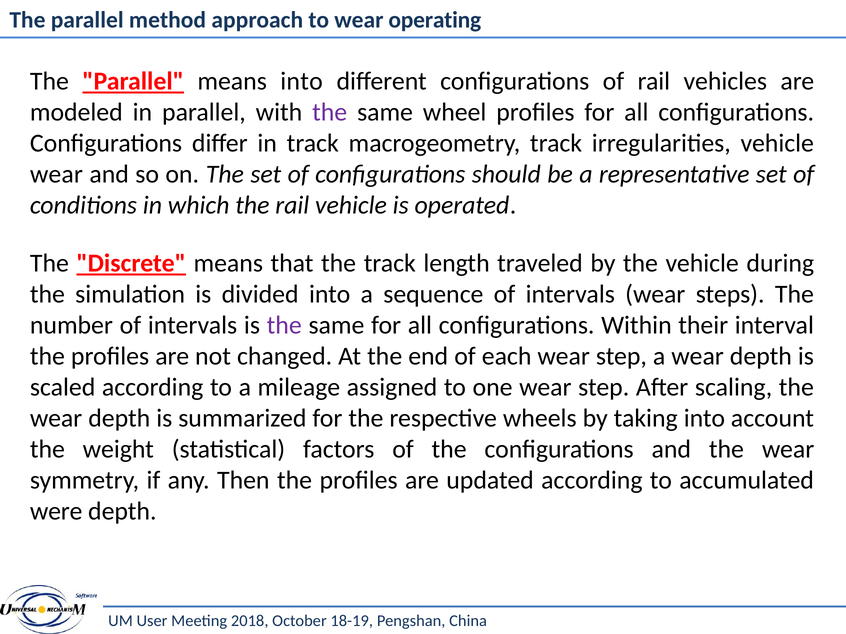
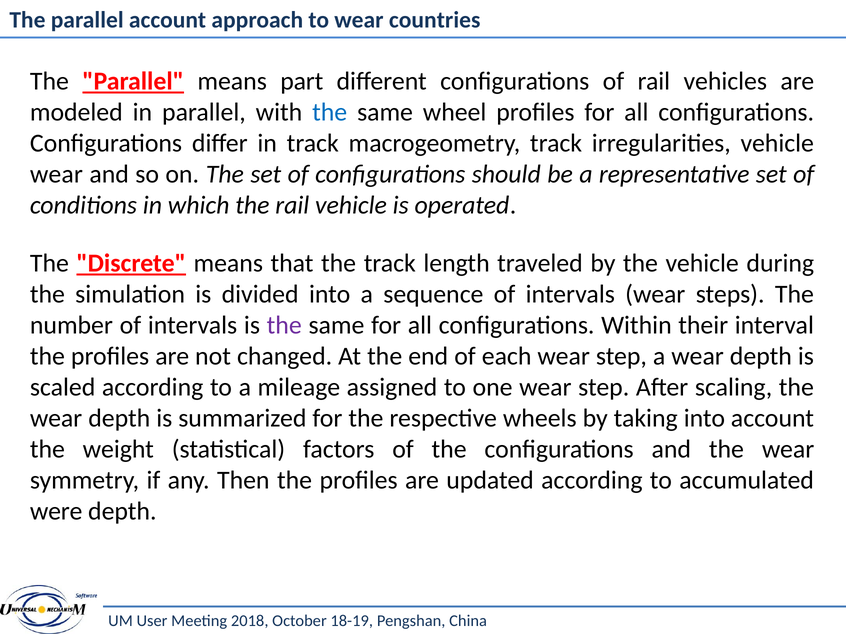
parallel method: method -> account (168, 20)
operating: operating -> countries (435, 20)
means into: into -> part (302, 81)
the colour: purple -> blue (330, 112)
